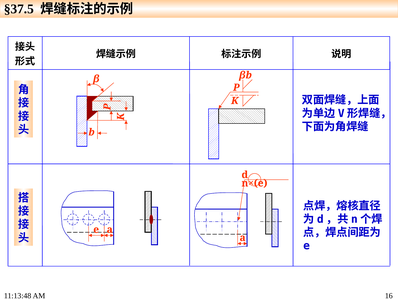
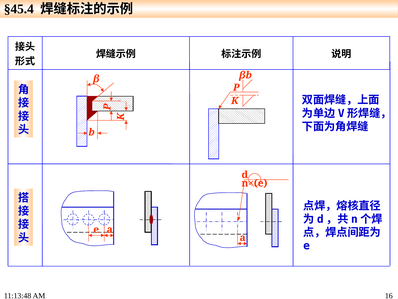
§37.5: §37.5 -> §45.4 (19, 9)
